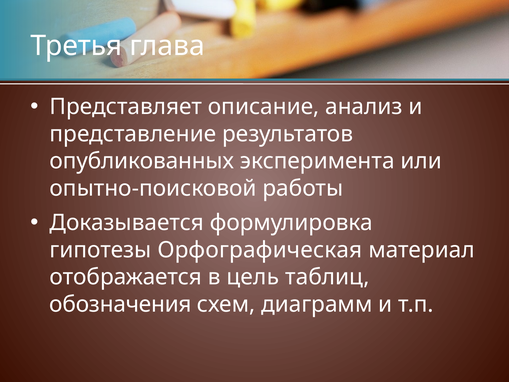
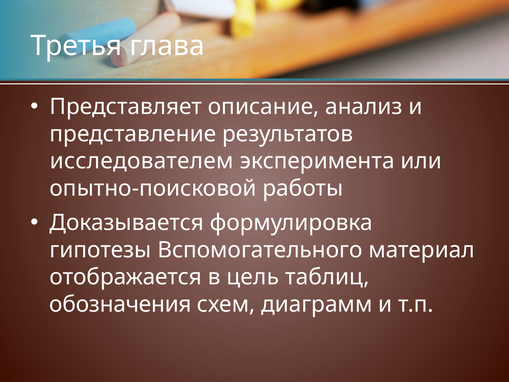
опубликованных: опубликованных -> исследователем (142, 161)
Орфографическая: Орфографическая -> Вспомогательного (260, 250)
